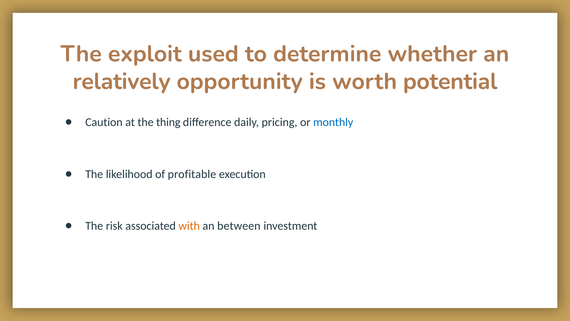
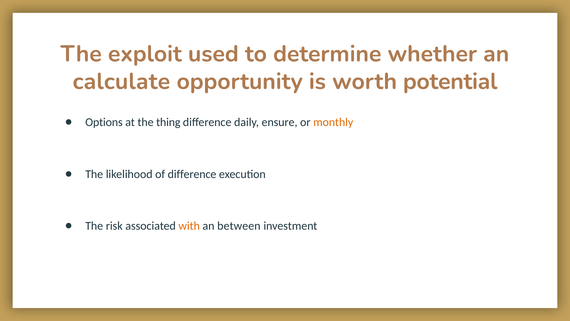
relatively: relatively -> calculate (121, 81)
Caution: Caution -> Options (104, 122)
pricing: pricing -> ensure (280, 122)
monthly colour: blue -> orange (333, 122)
of profitable: profitable -> difference (192, 174)
